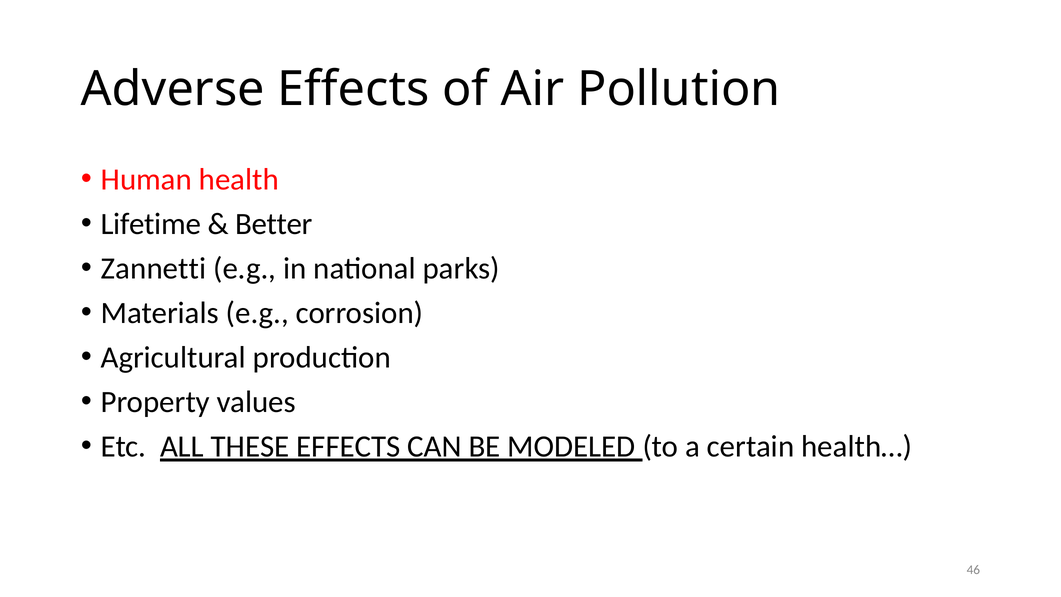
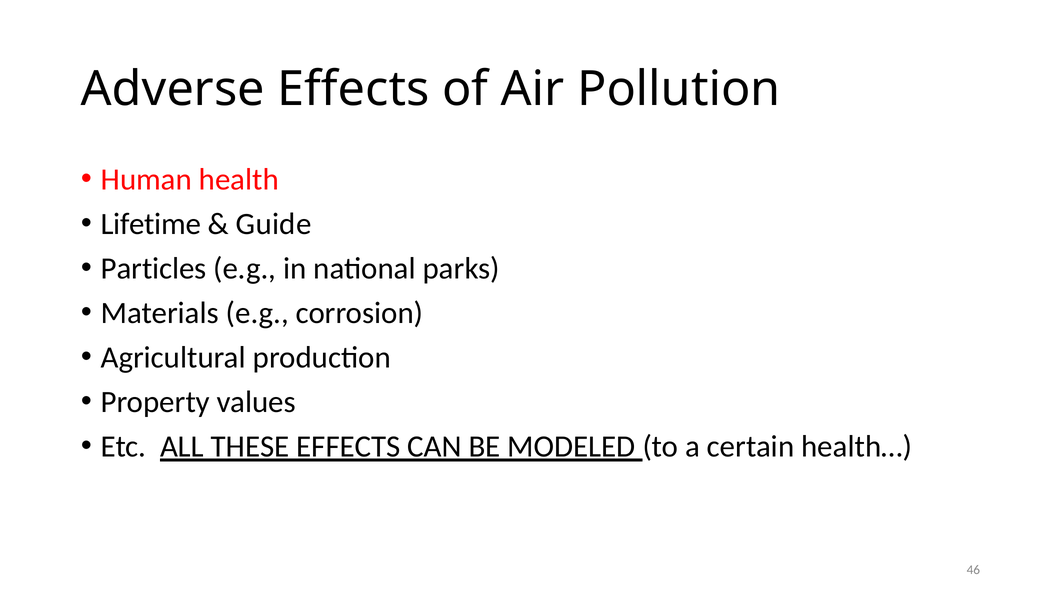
Better: Better -> Guide (274, 224)
Zannetti: Zannetti -> Particles (154, 268)
